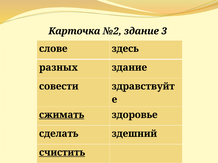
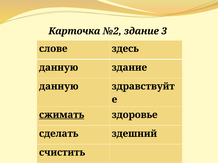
разных: разных -> данную (59, 68)
совести: совести -> данную (59, 87)
счистить underline: present -> none (62, 153)
